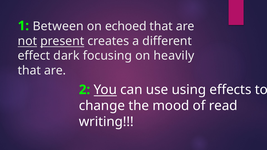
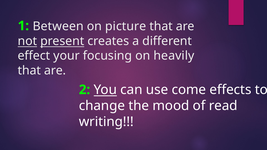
echoed: echoed -> picture (126, 26)
dark: dark -> your (67, 56)
using: using -> come (189, 90)
